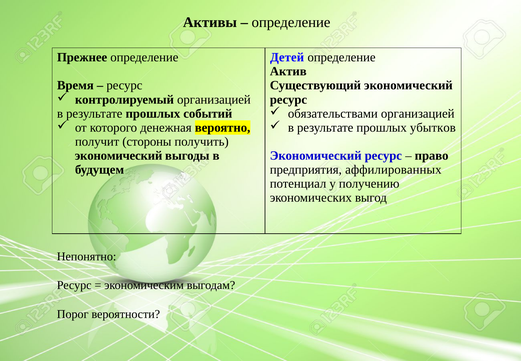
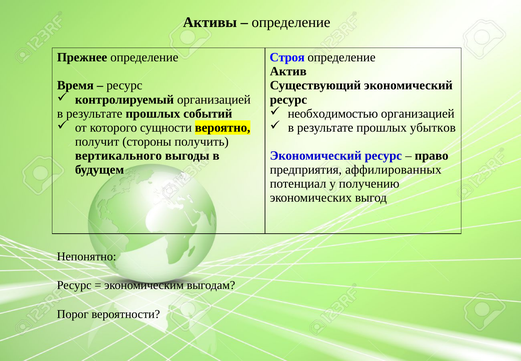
Детей: Детей -> Строя (287, 57)
обязательствами: обязательствами -> необходимостью (333, 113)
денежная: денежная -> сущности (166, 127)
экономический: экономический -> вертикального (118, 156)
